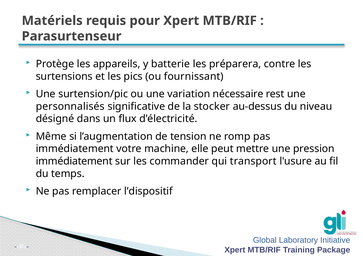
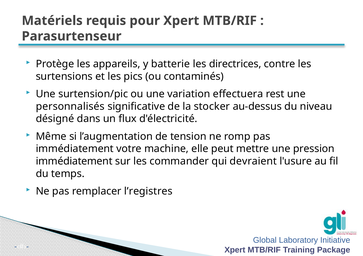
préparera: préparera -> directrices (235, 64)
fournissant: fournissant -> contaminés (194, 76)
nécessaire: nécessaire -> effectuera (238, 94)
transport: transport -> devraient (253, 161)
l’dispositif: l’dispositif -> l’registres (148, 191)
